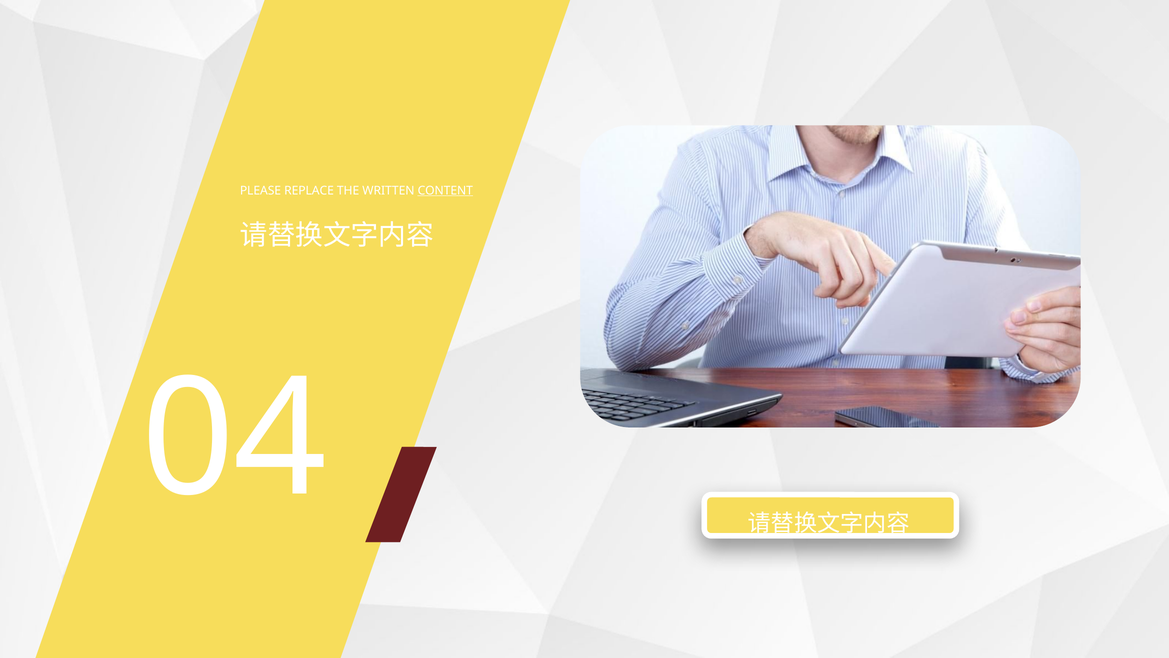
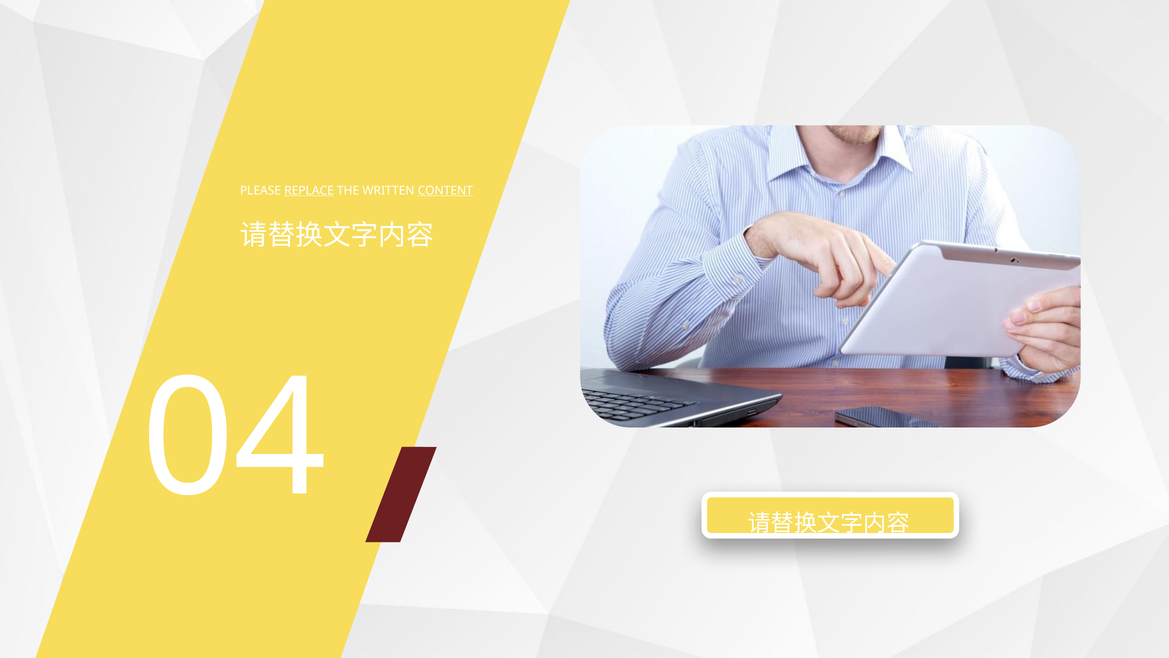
REPLACE underline: none -> present (309, 191)
